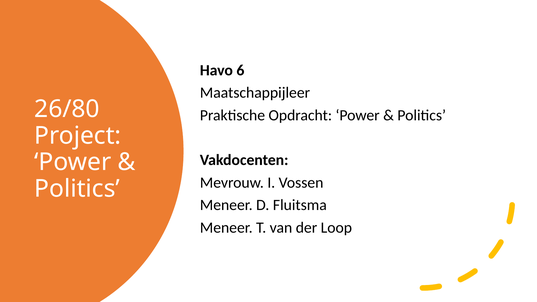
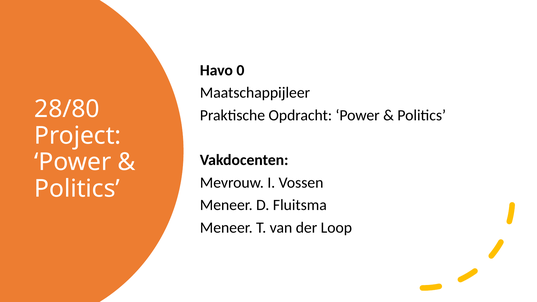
6: 6 -> 0 (240, 70)
26/80: 26/80 -> 28/80 (67, 109)
